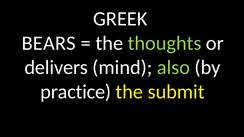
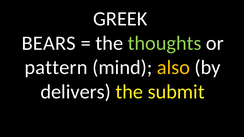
delivers: delivers -> pattern (56, 68)
also colour: light green -> yellow (173, 68)
practice: practice -> delivers (76, 92)
